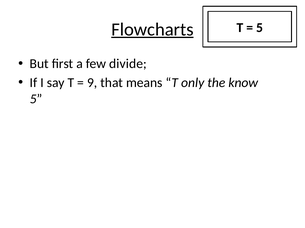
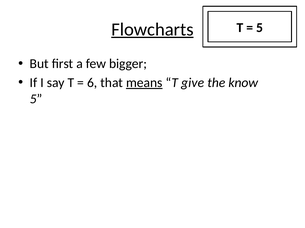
divide: divide -> bigger (128, 64)
9: 9 -> 6 (92, 83)
means underline: none -> present (144, 83)
only: only -> give (193, 83)
